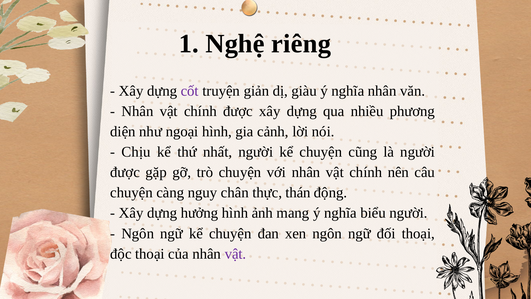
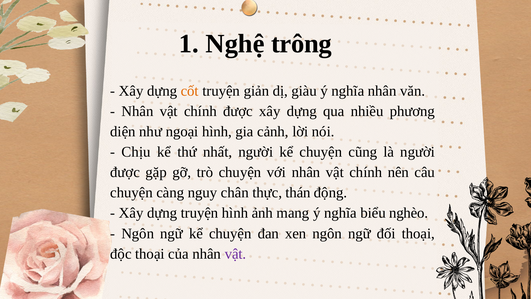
riêng: riêng -> trông (301, 44)
cốt colour: purple -> orange (190, 91)
dựng hưởng: hưởng -> truyện (200, 213)
biểu người: người -> nghèo (409, 213)
